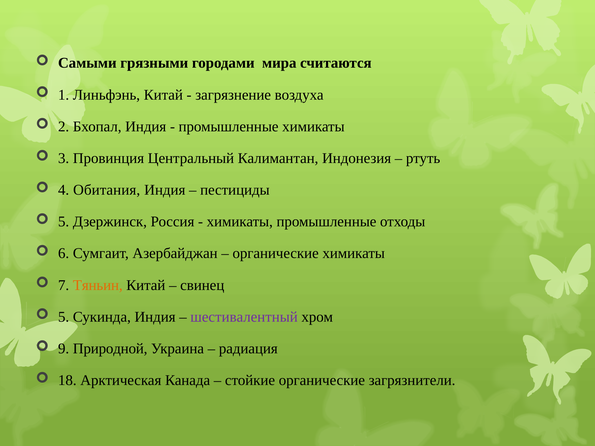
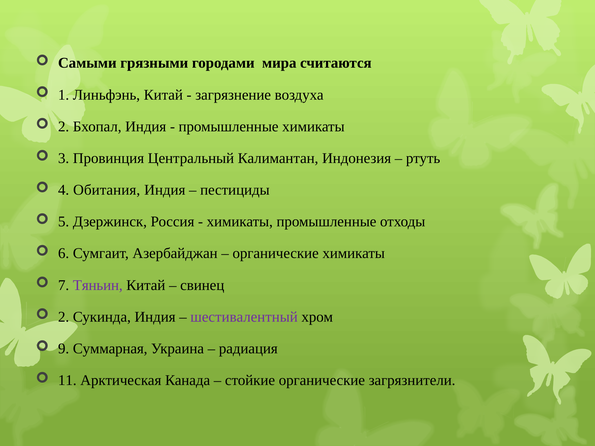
Тяньин colour: orange -> purple (98, 285)
5: 5 -> 2 (64, 317)
Природной: Природной -> Суммарная (110, 349)
18: 18 -> 11 (67, 381)
